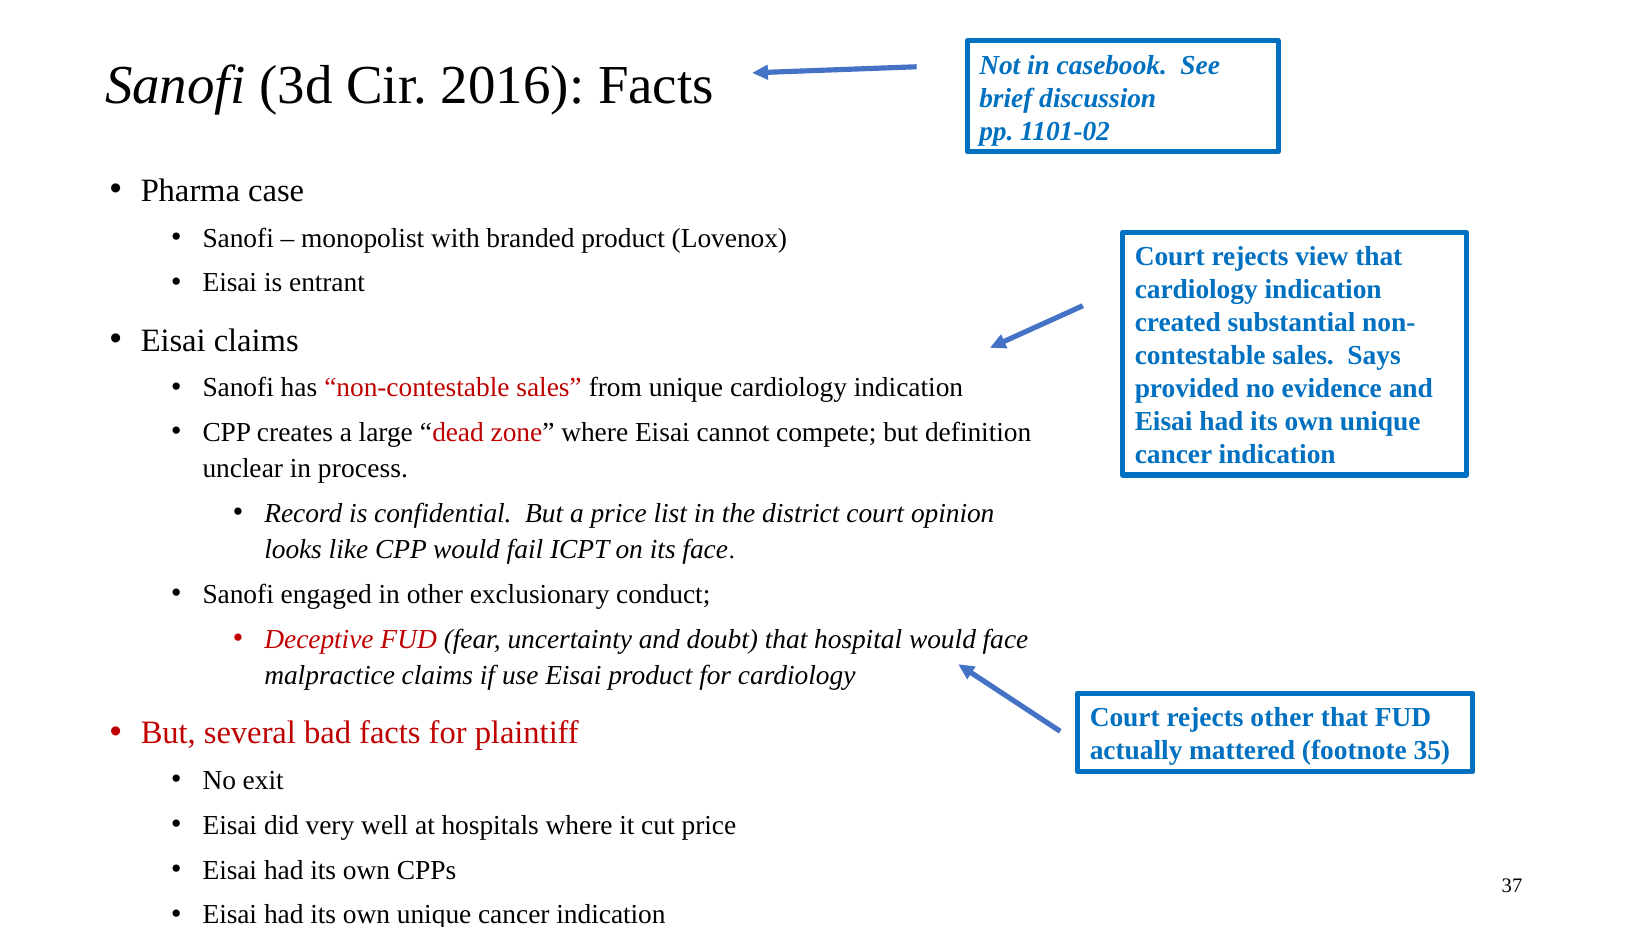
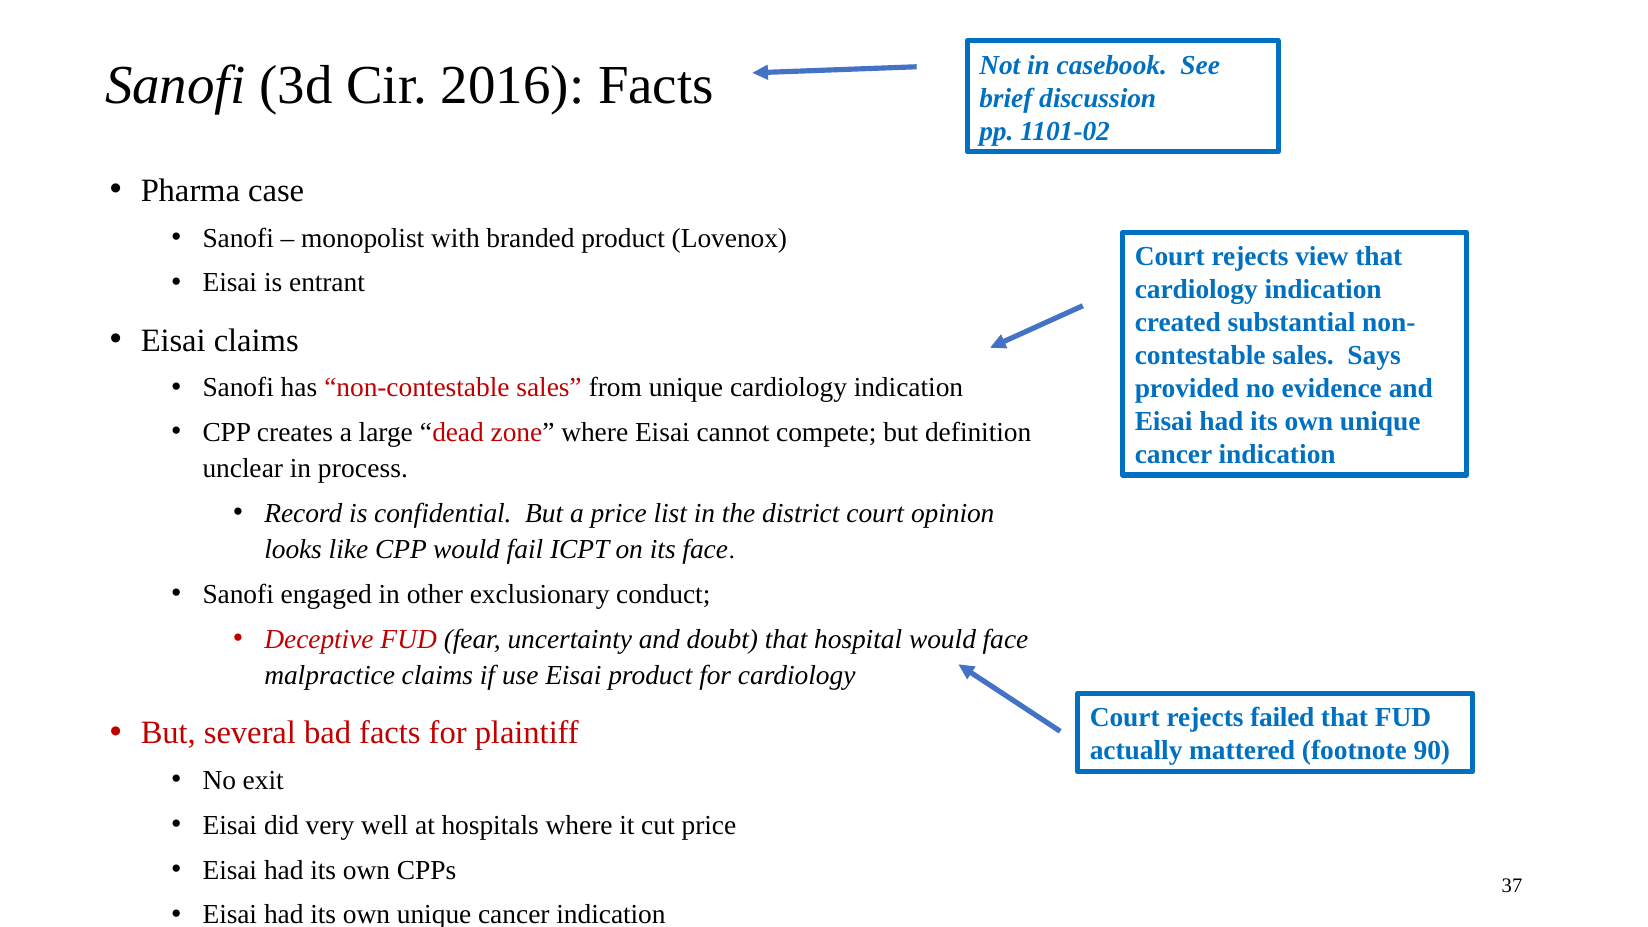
rejects other: other -> failed (1282, 718)
35: 35 -> 90 (1432, 751)
